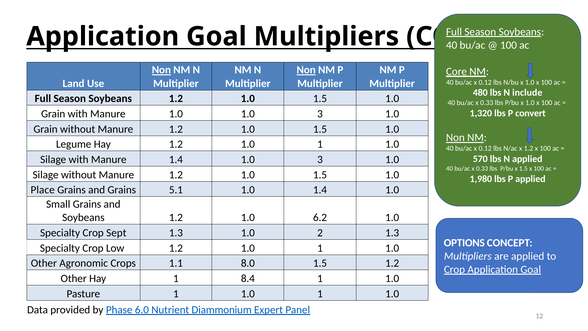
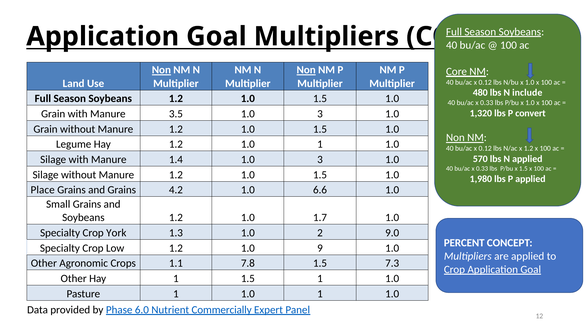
Manure 1.0: 1.0 -> 3.5 (176, 114)
5.1: 5.1 -> 4.2 (176, 190)
1.0 1.4: 1.4 -> 6.6 (320, 190)
6.2: 6.2 -> 1.7 (320, 217)
Sept: Sept -> York (116, 233)
2 1.3: 1.3 -> 9.0 (392, 233)
OPTIONS: OPTIONS -> PERCENT (464, 243)
Low 1.2 1.0 1: 1 -> 9 (320, 248)
8.0: 8.0 -> 7.8 (248, 263)
1.5 1.2: 1.2 -> 7.3 (392, 263)
1 8.4: 8.4 -> 1.5 (248, 278)
Diammonium: Diammonium -> Commercially (222, 310)
